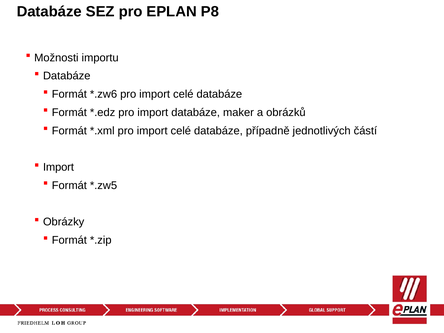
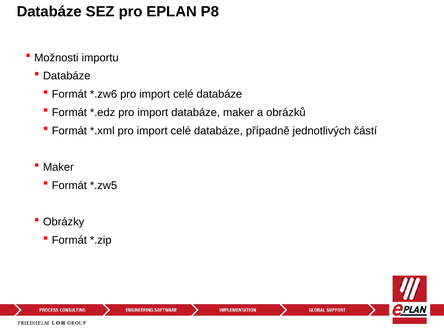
Import: Import -> Maker (58, 167)
